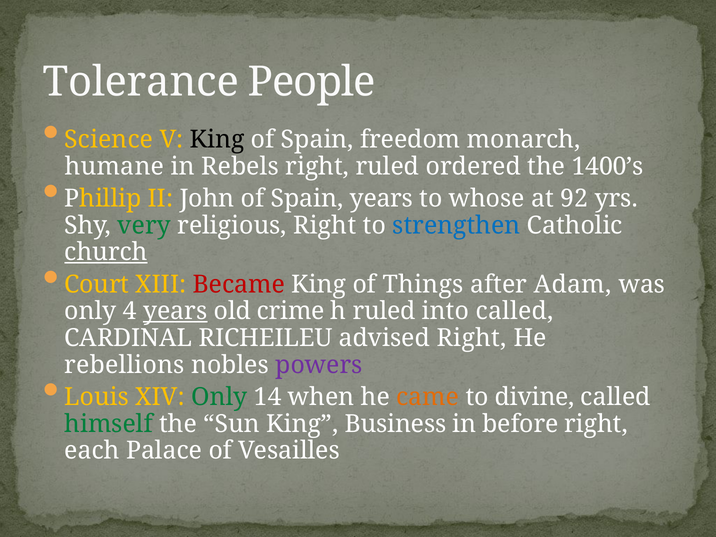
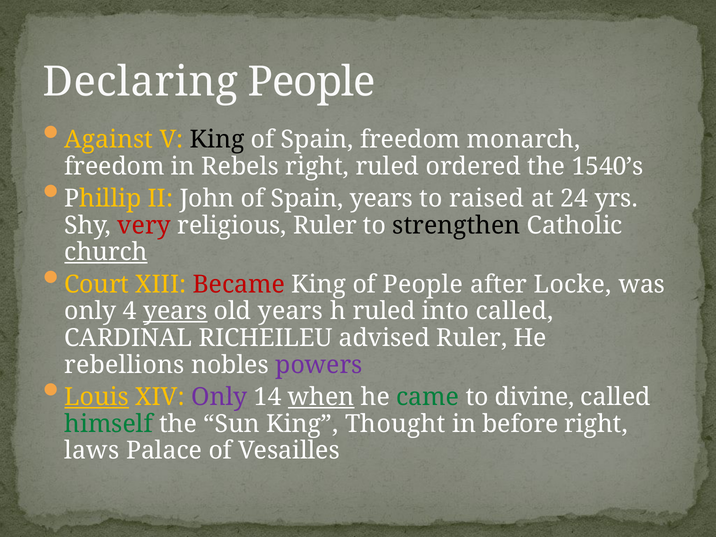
Tolerance: Tolerance -> Declaring (141, 82)
Science: Science -> Against (109, 140)
humane: humane -> freedom (114, 166)
1400’s: 1400’s -> 1540’s (608, 166)
whose: whose -> raised (487, 199)
92: 92 -> 24 (574, 199)
very colour: green -> red (144, 225)
religious Right: Right -> Ruler (325, 225)
strengthen colour: blue -> black (456, 225)
of Things: Things -> People (423, 284)
Adam: Adam -> Locke (573, 284)
old crime: crime -> years (291, 311)
advised Right: Right -> Ruler (472, 338)
Louis underline: none -> present (97, 397)
Only colour: green -> purple (219, 397)
when underline: none -> present (321, 397)
came colour: orange -> green (428, 397)
Business: Business -> Thought (395, 424)
each: each -> laws (92, 451)
